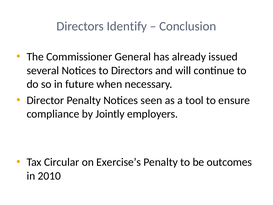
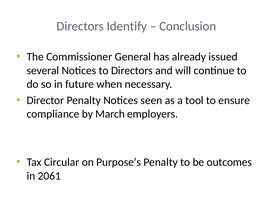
Jointly: Jointly -> March (110, 114)
Exercise’s: Exercise’s -> Purpose’s (119, 162)
2010: 2010 -> 2061 (49, 176)
